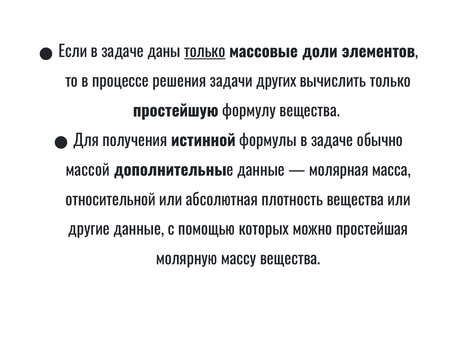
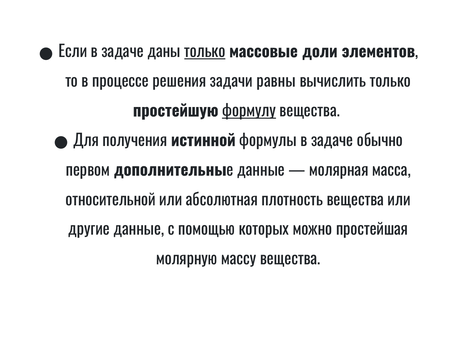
других: других -> равны (276, 81)
формулу underline: none -> present (249, 111)
массой: массой -> первом (88, 170)
